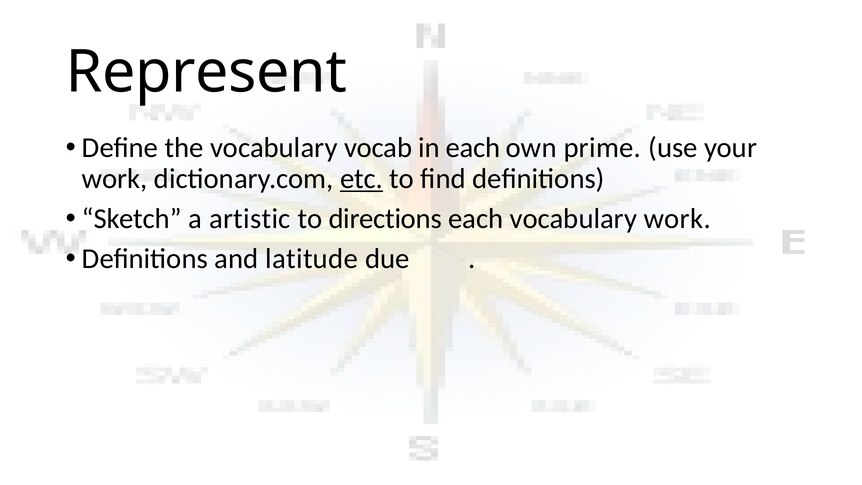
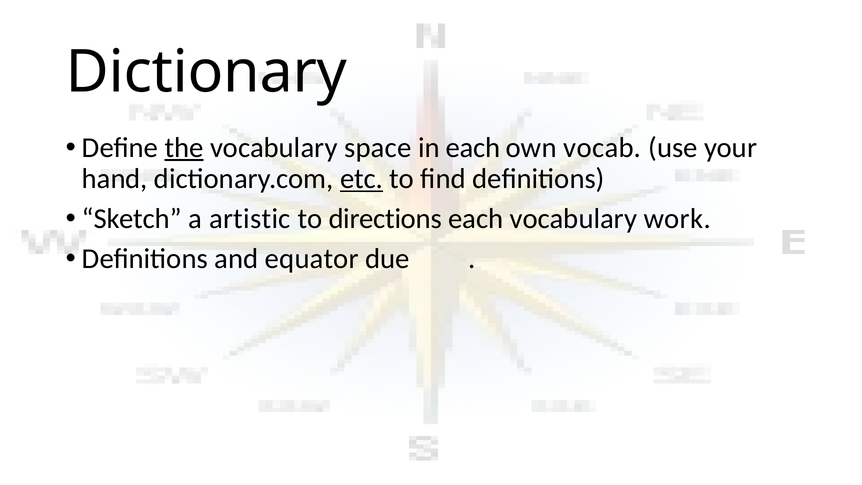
Represent: Represent -> Dictionary (206, 72)
the underline: none -> present (184, 148)
vocab: vocab -> space (378, 148)
prime: prime -> vocab (602, 148)
work: work -> hand (115, 179)
latitude: latitude -> equator (312, 259)
